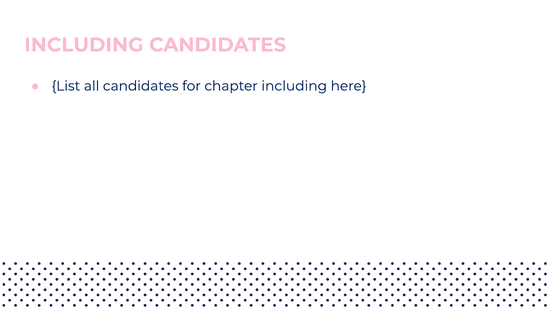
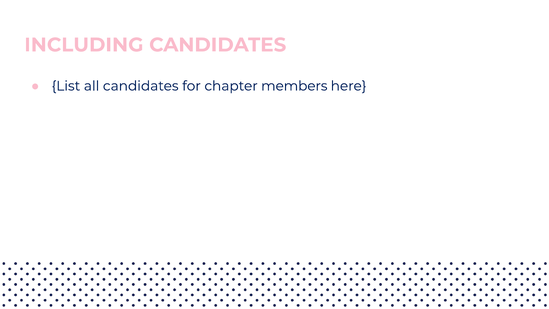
chapter including: including -> members (294, 86)
